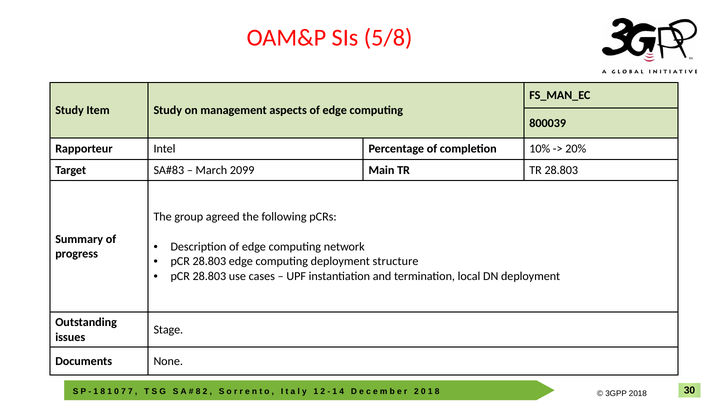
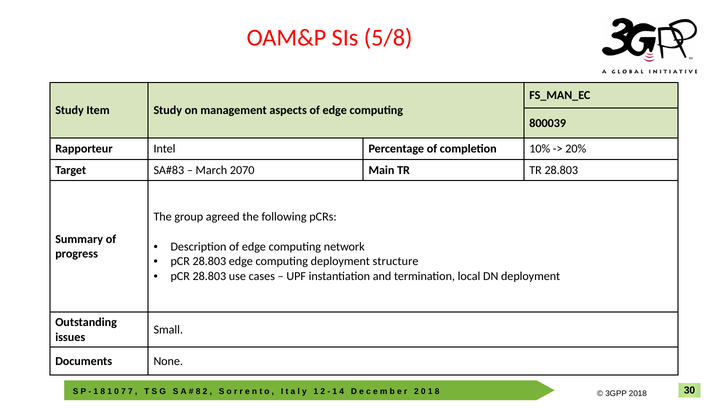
2099: 2099 -> 2070 (242, 170)
Stage: Stage -> Small (168, 330)
